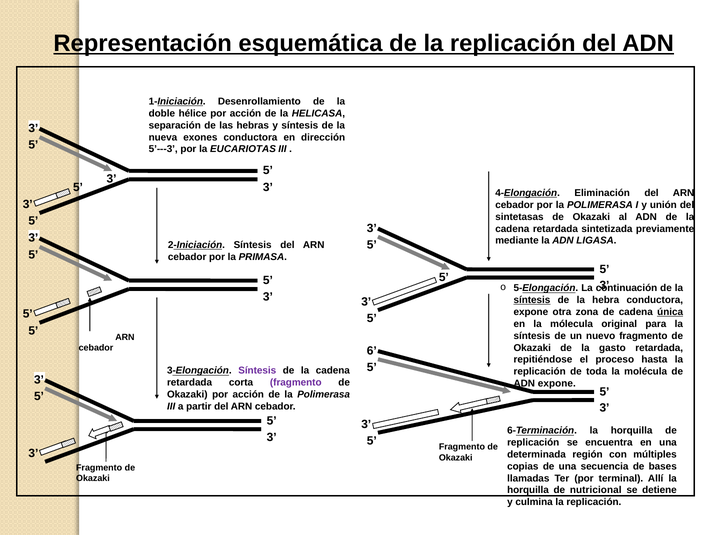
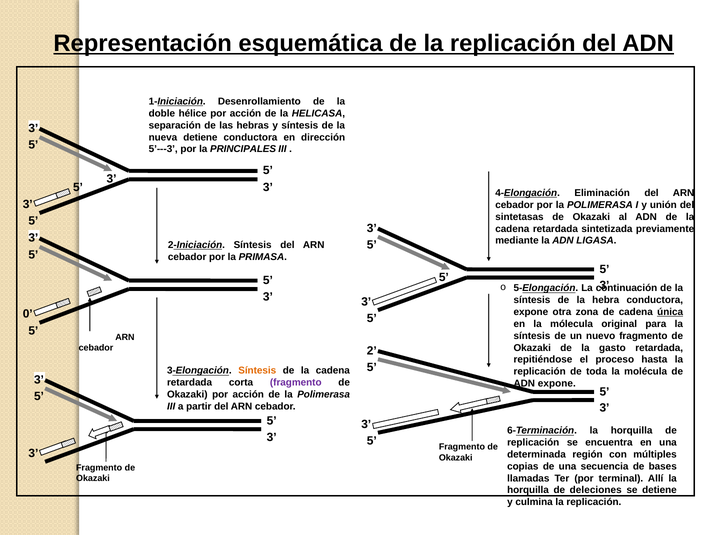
nueva exones: exones -> detiene (200, 137)
EUCARIOTAS: EUCARIOTAS -> PRINCIPALES (243, 149)
síntesis underline: present -> none (532, 300)
5: 5 -> 0 (28, 314)
6: 6 -> 2 (372, 351)
Síntesis colour: purple -> orange (257, 371)
nutricional: nutricional -> deleciones (596, 491)
